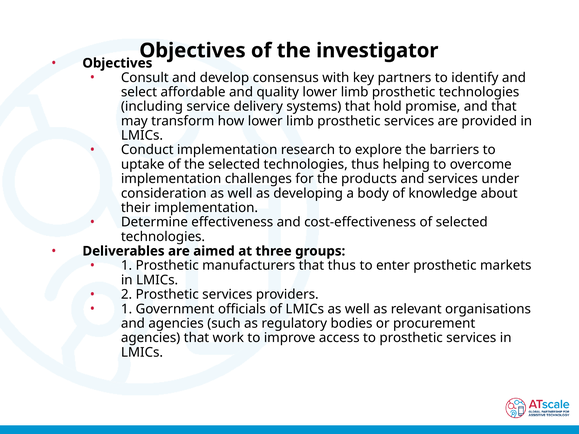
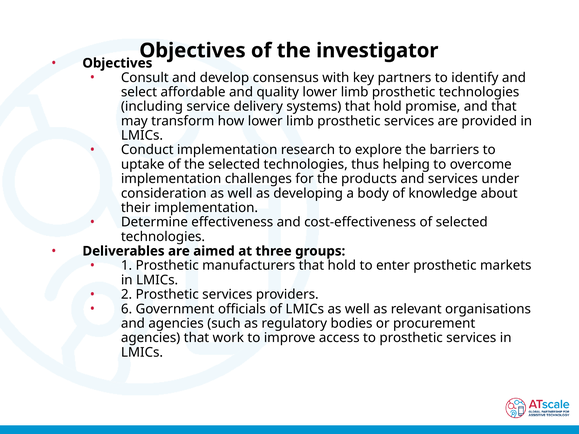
manufacturers that thus: thus -> hold (342, 266)
1: 1 -> 6 (127, 309)
